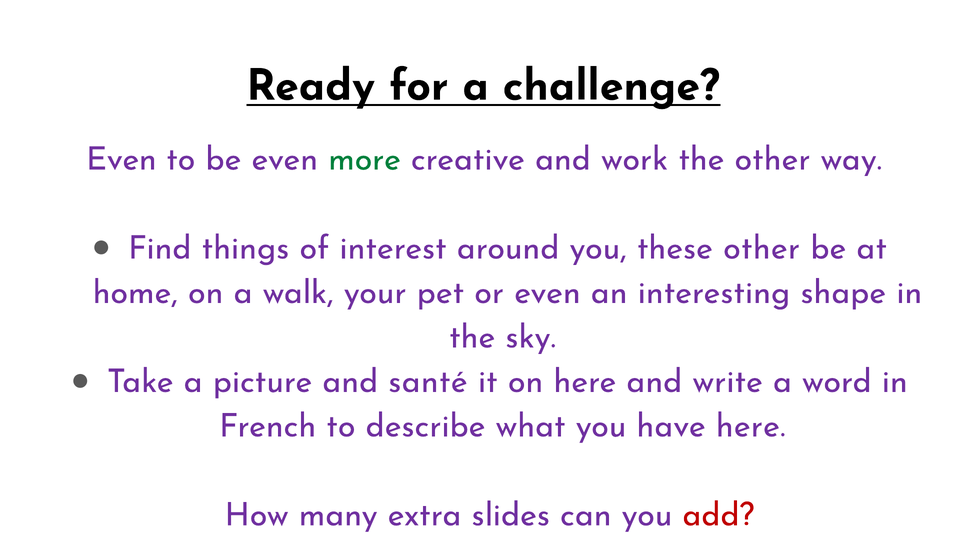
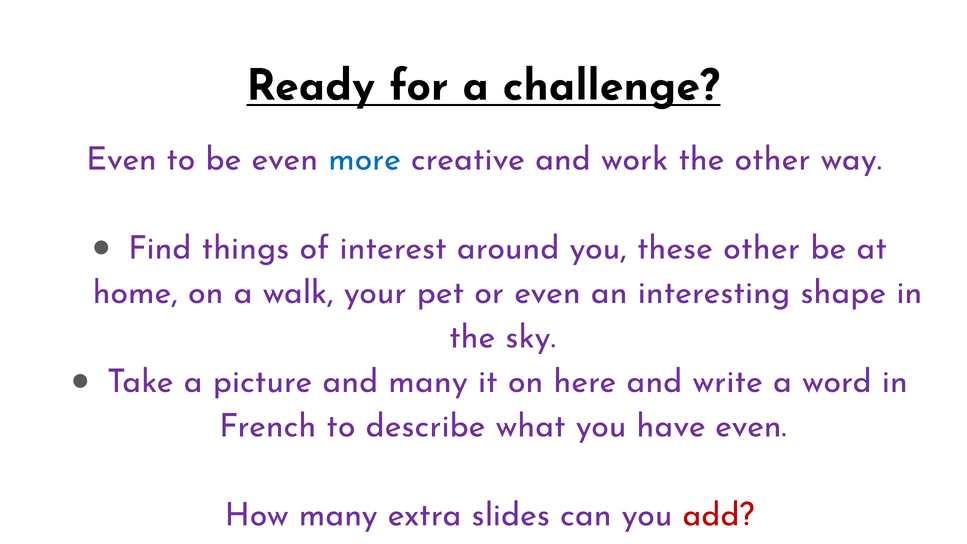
more colour: green -> blue (365, 159)
and santé: santé -> many (428, 381)
have here: here -> even (751, 426)
